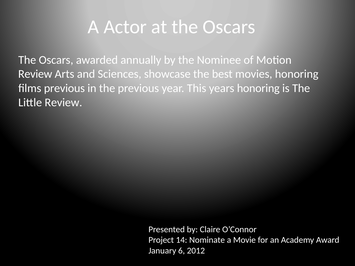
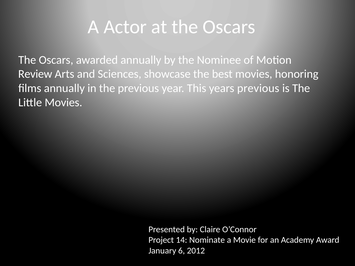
films previous: previous -> annually (64, 88)
years honoring: honoring -> previous (258, 88)
Little Review: Review -> Movies (63, 103)
